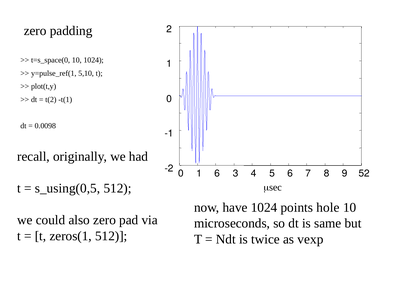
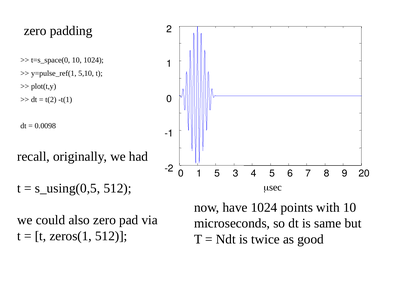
1 6: 6 -> 5 (217, 173)
52: 52 -> 20 (364, 173)
hole: hole -> with (328, 207)
vexp: vexp -> good (311, 239)
